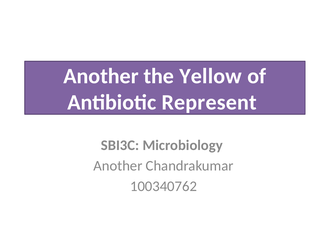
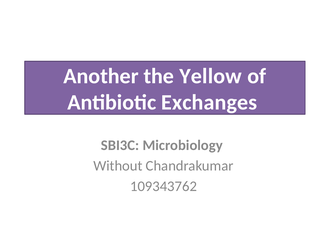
Represent: Represent -> Exchanges (209, 103)
Another: Another -> Without (118, 166)
100340762: 100340762 -> 109343762 (164, 187)
